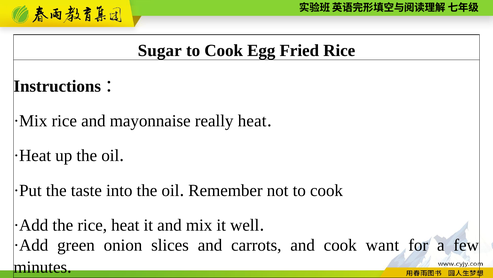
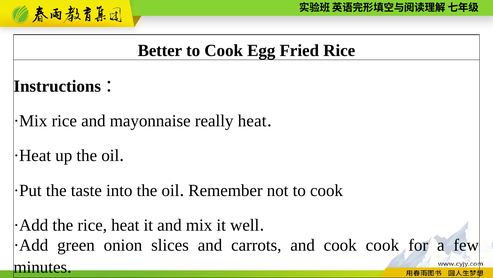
Sugar: Sugar -> Better (160, 50)
cook want: want -> cook (382, 245)
